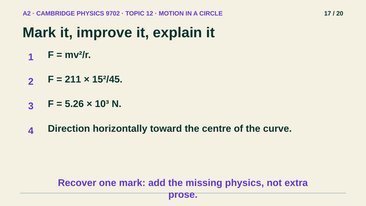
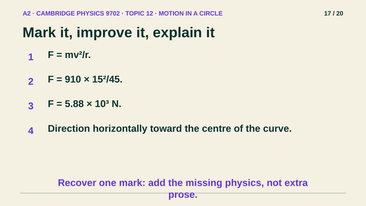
211: 211 -> 910 (73, 79)
5.26: 5.26 -> 5.88 (74, 104)
